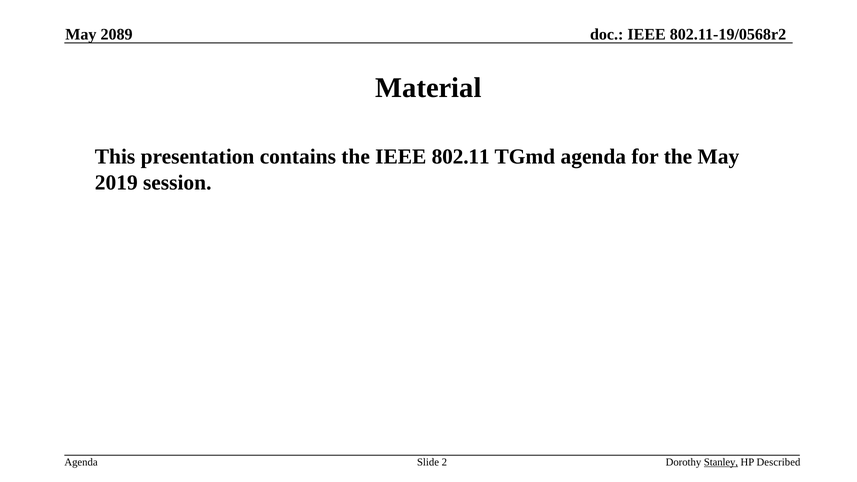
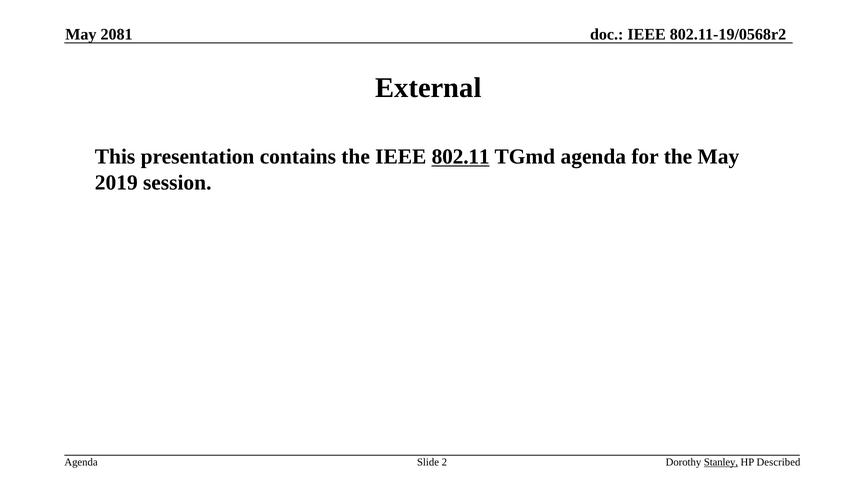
2089: 2089 -> 2081 (117, 34)
Material: Material -> External (428, 88)
802.11 underline: none -> present (461, 157)
